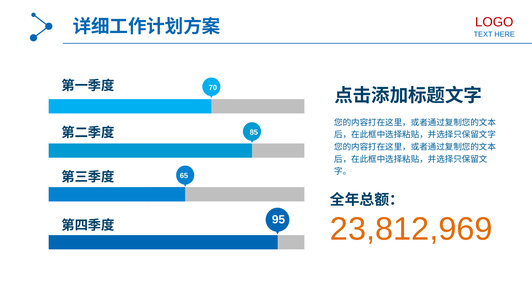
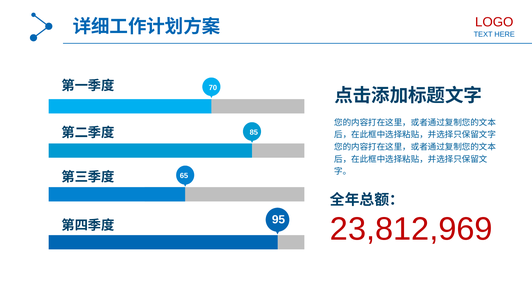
23,812,969 colour: orange -> red (411, 229)
